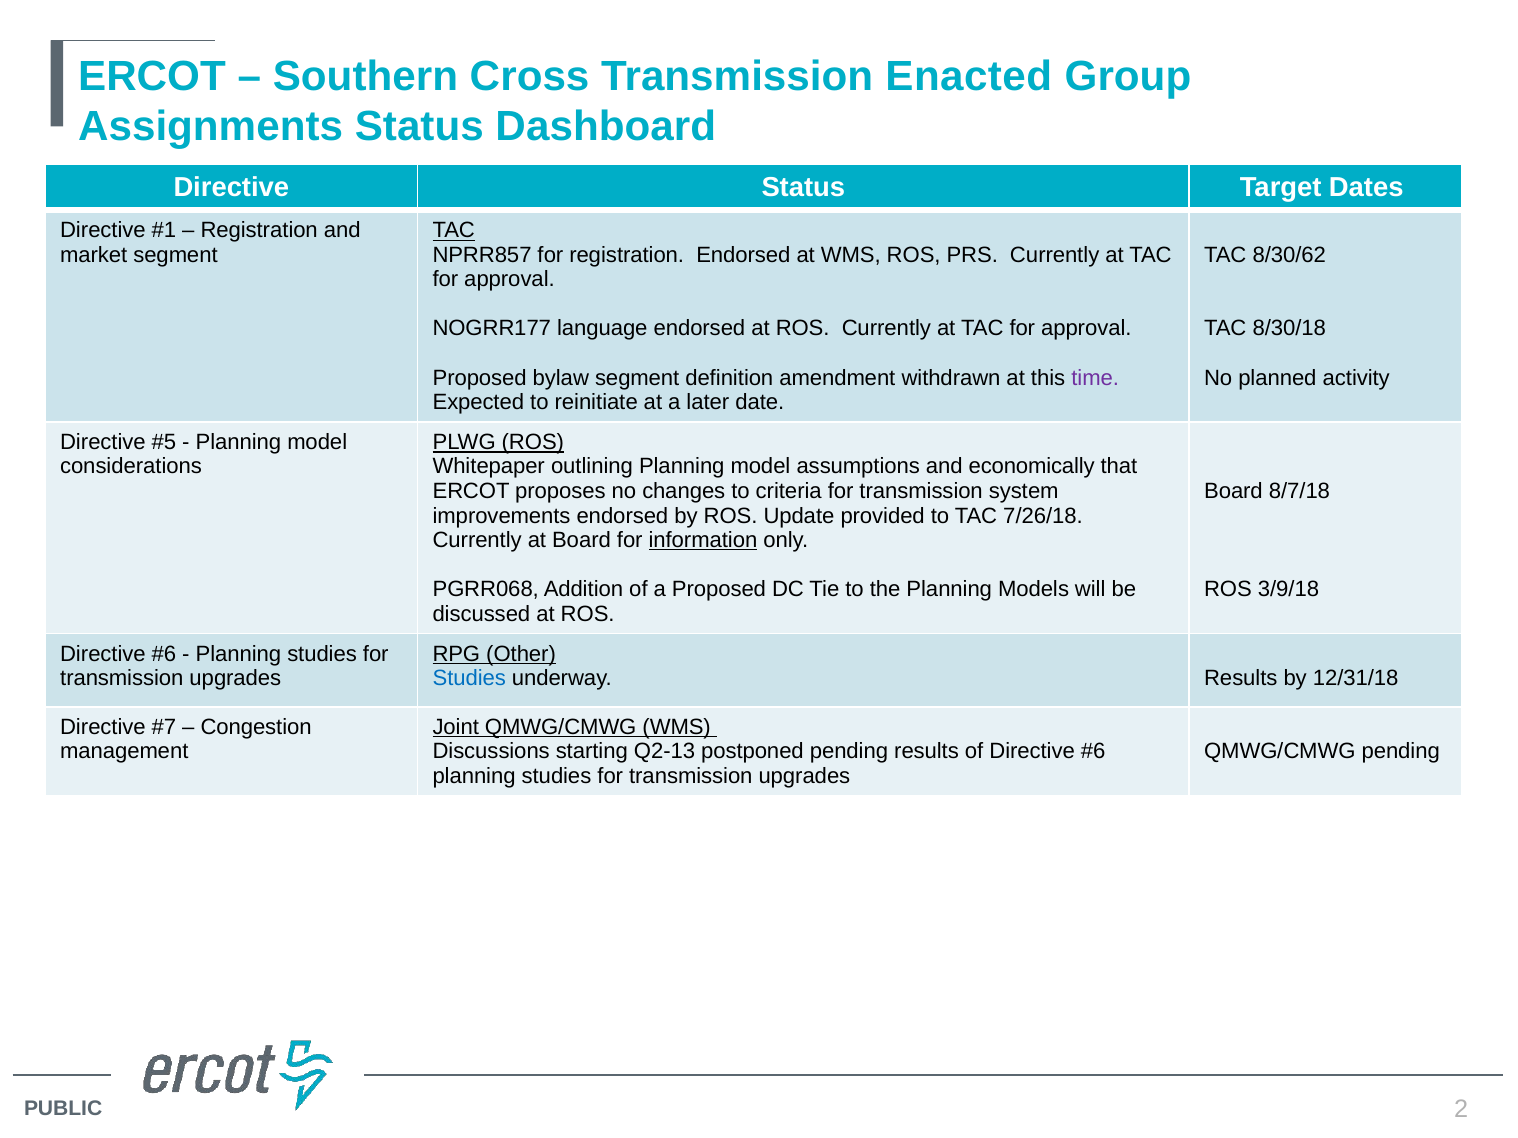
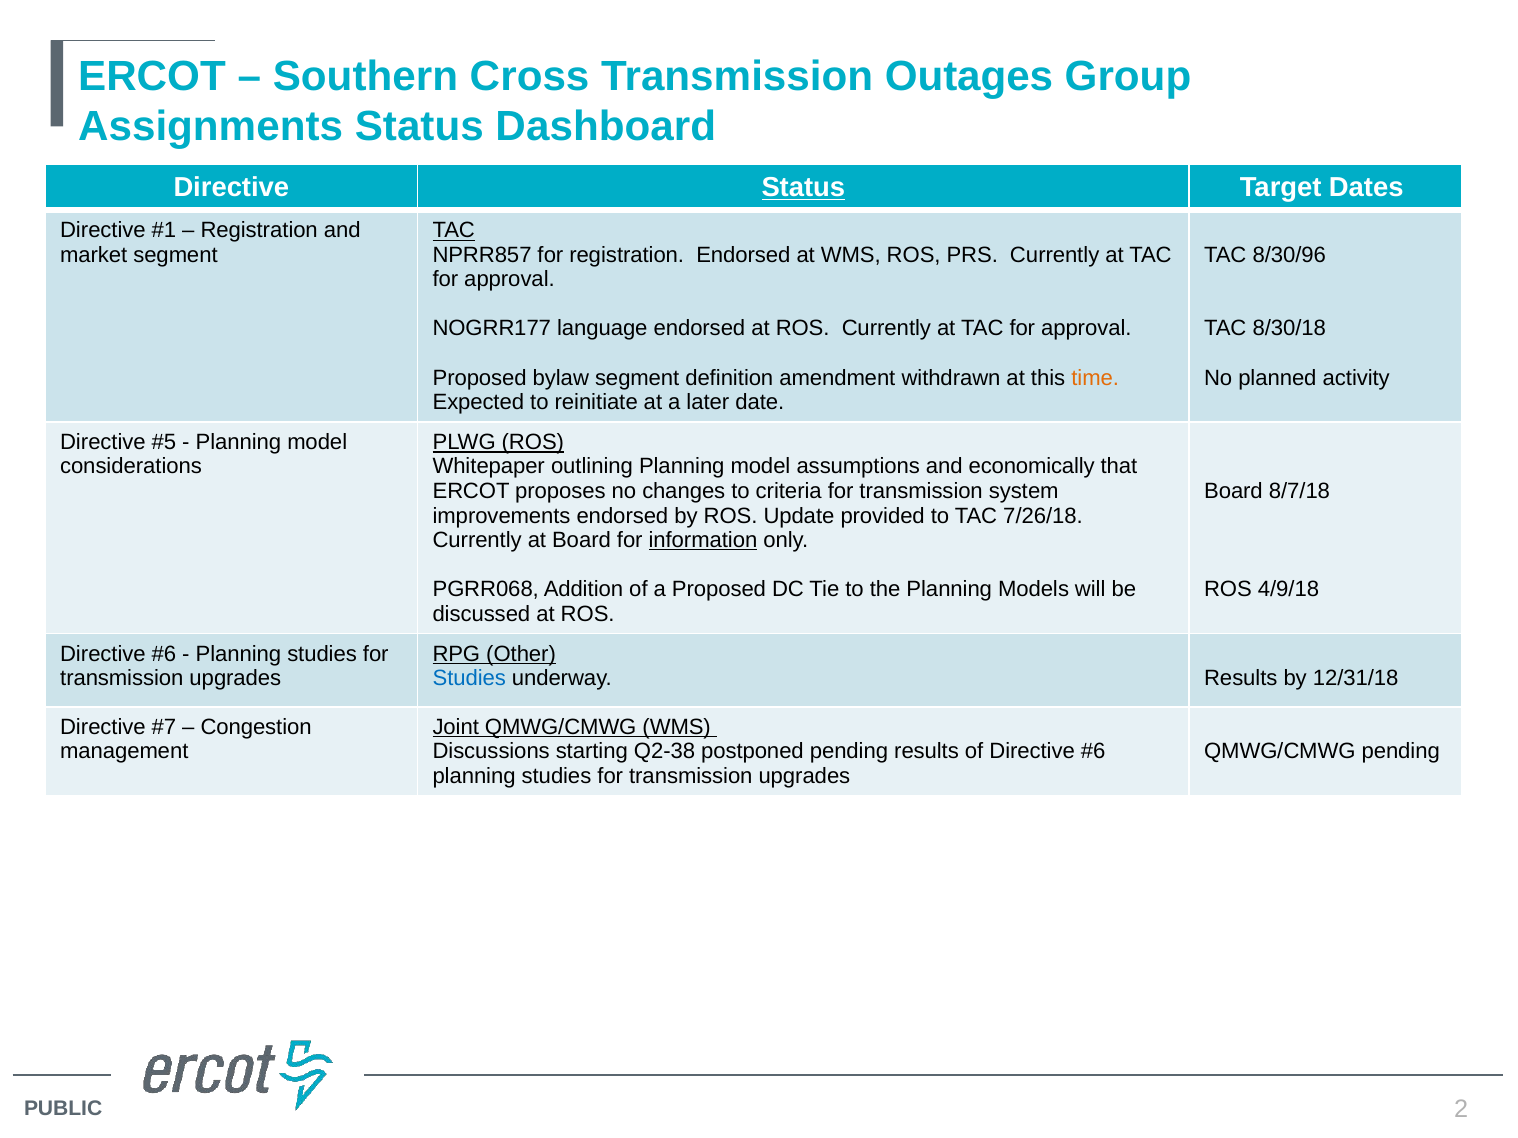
Enacted: Enacted -> Outages (969, 76)
Status underline: none -> present (803, 188)
8/30/62: 8/30/62 -> 8/30/96 (1289, 255)
time colour: purple -> orange (1095, 378)
3/9/18: 3/9/18 -> 4/9/18 (1288, 590)
Q2-13: Q2-13 -> Q2-38 (665, 752)
